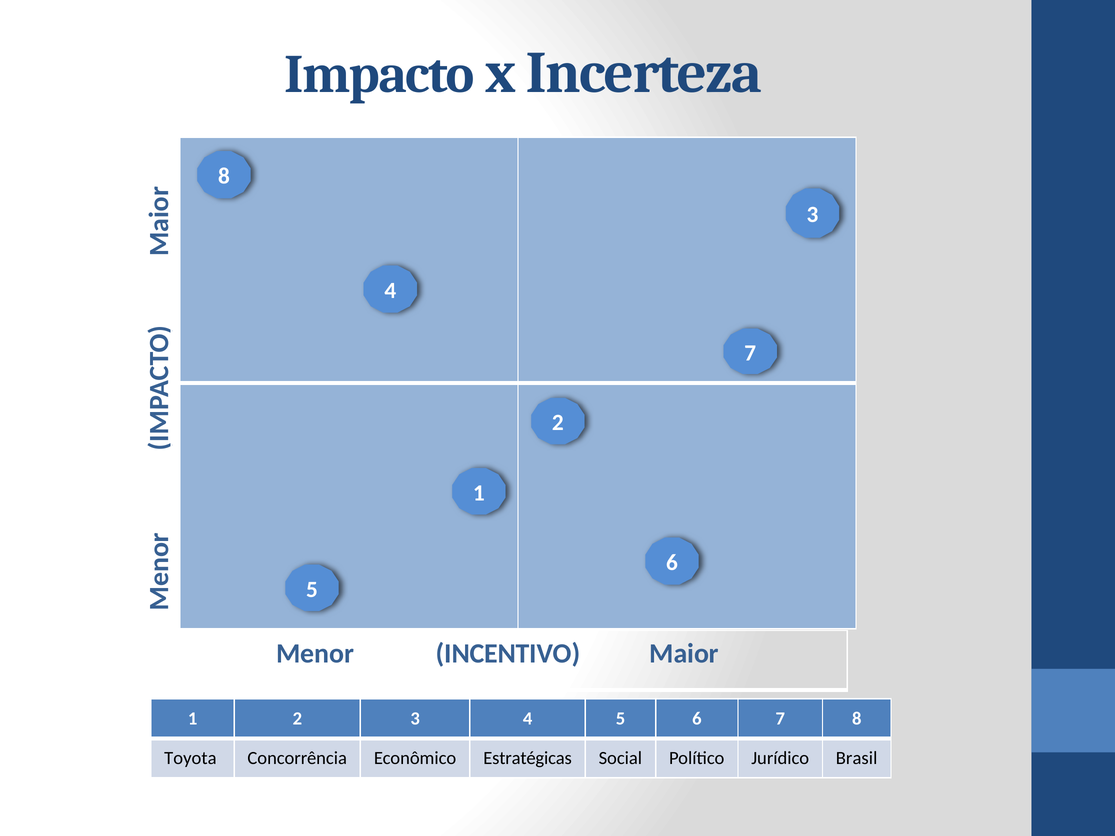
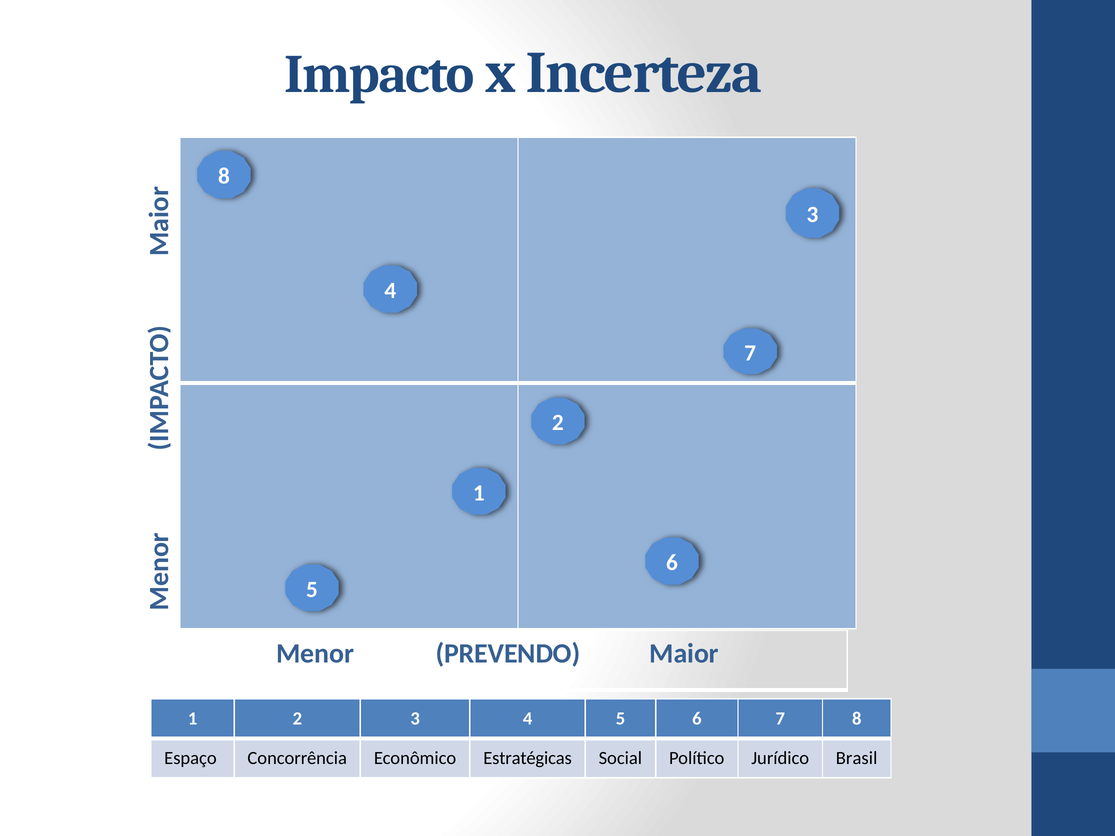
INCENTIVO: INCENTIVO -> PREVENDO (508, 654)
Toyota: Toyota -> Espaço (190, 759)
